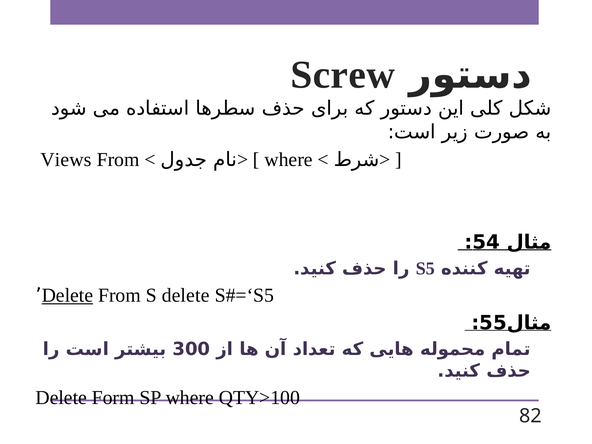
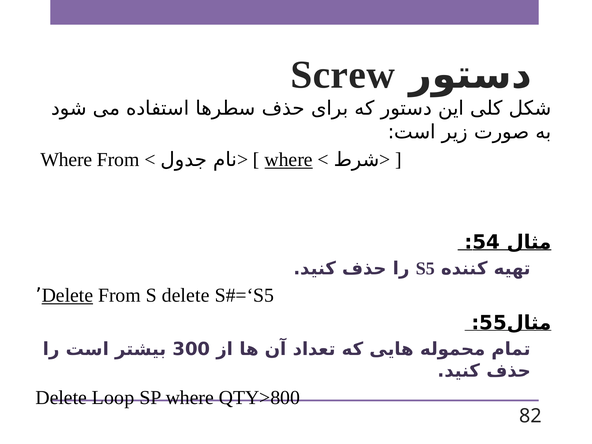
Views: Views -> Where (66, 160)
where underline: none -> present (289, 160)
Form: Form -> Loop (113, 398)
QTY>100: QTY>100 -> QTY>800 (259, 398)
